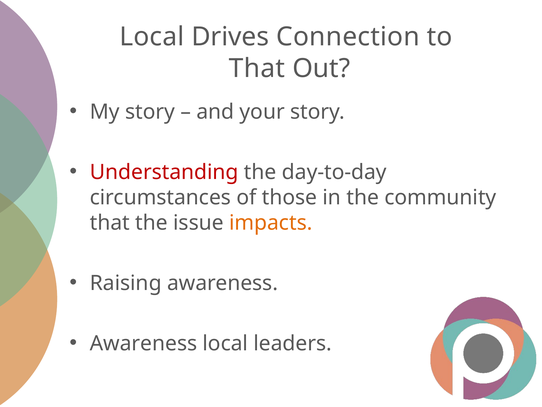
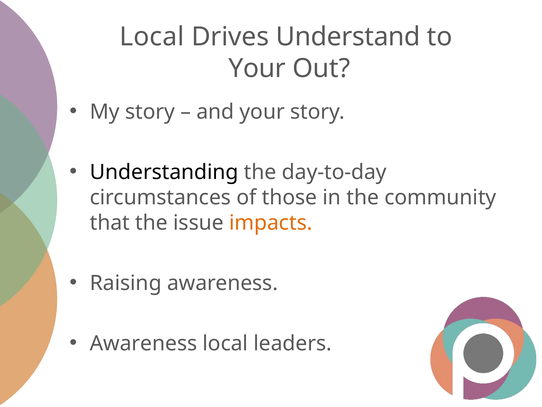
Connection: Connection -> Understand (348, 37)
That: That -> Your (257, 68)
Understanding colour: red -> black (164, 172)
